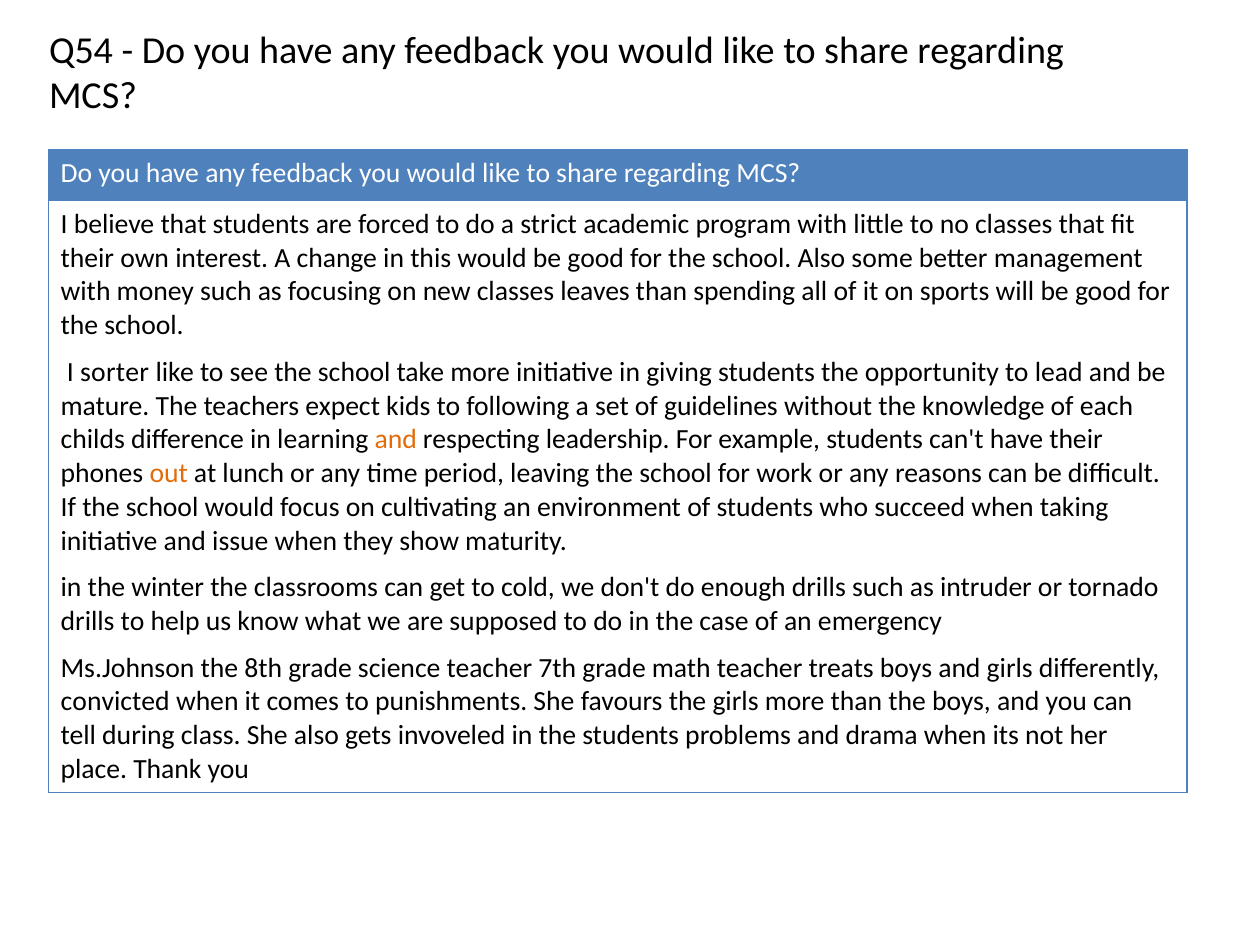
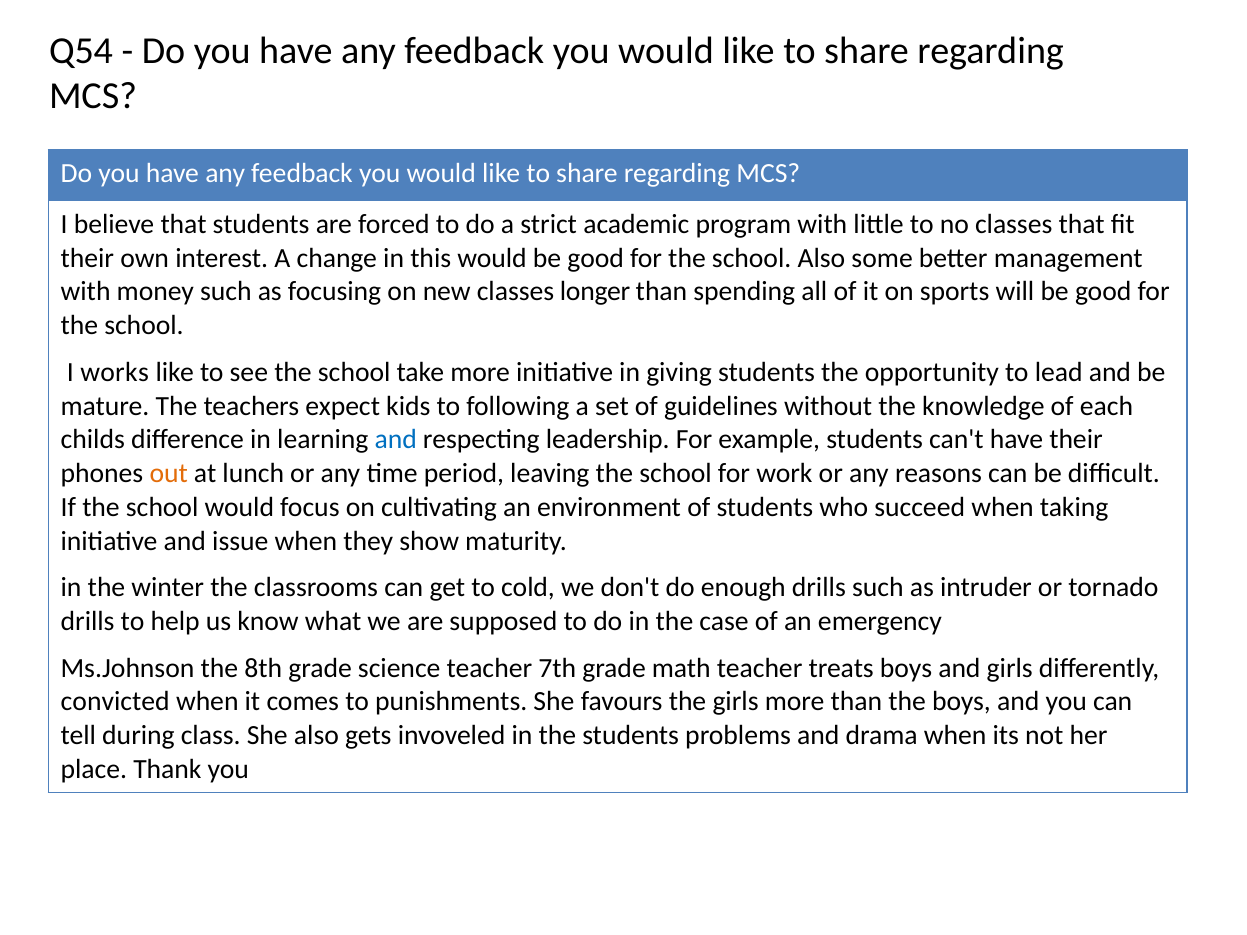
leaves: leaves -> longer (595, 292)
sorter: sorter -> works (115, 372)
and colour: orange -> blue (396, 440)
